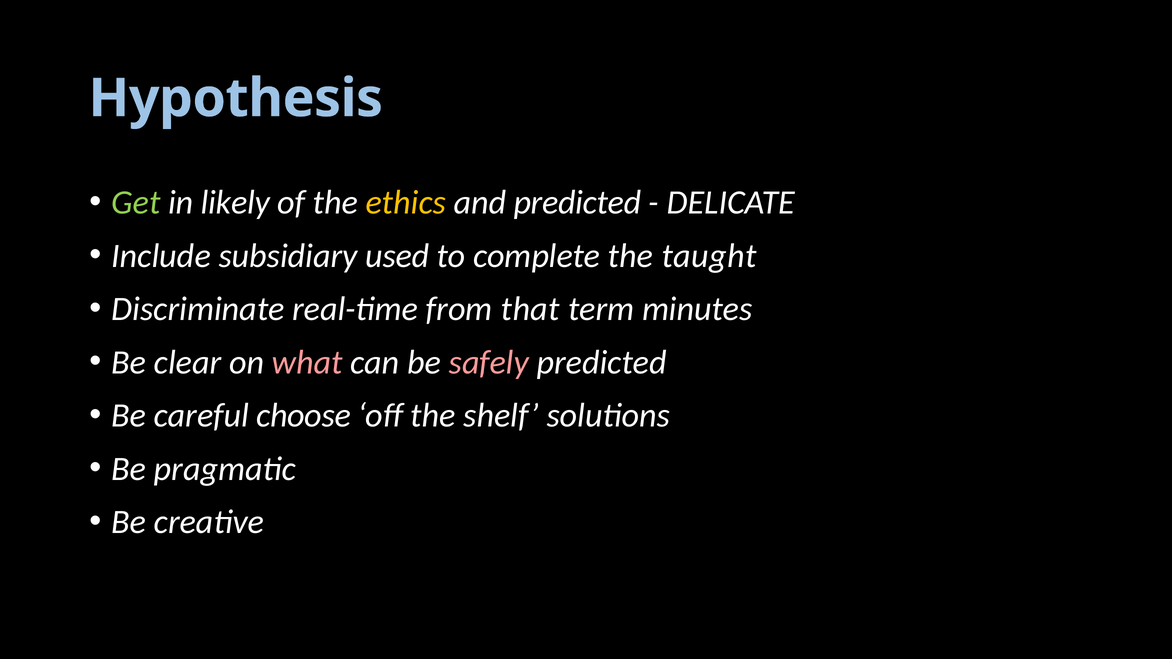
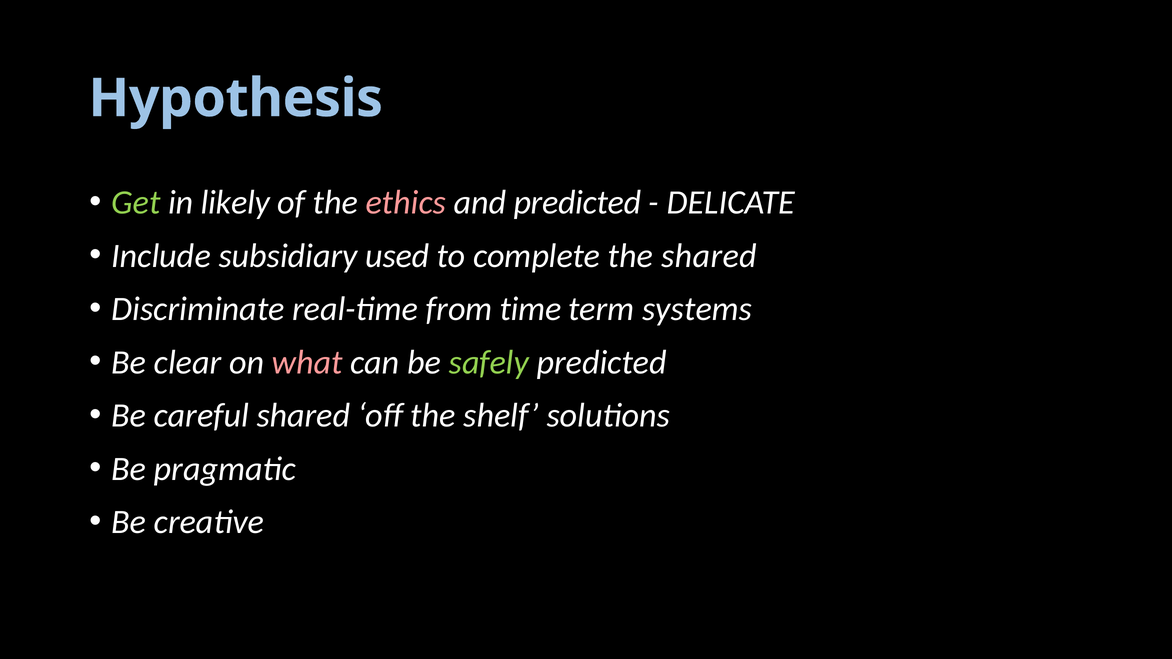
ethics colour: yellow -> pink (406, 203)
the taught: taught -> shared (709, 256)
that: that -> time (531, 309)
minutes: minutes -> systems (697, 309)
safely colour: pink -> light green (489, 363)
careful choose: choose -> shared (303, 416)
